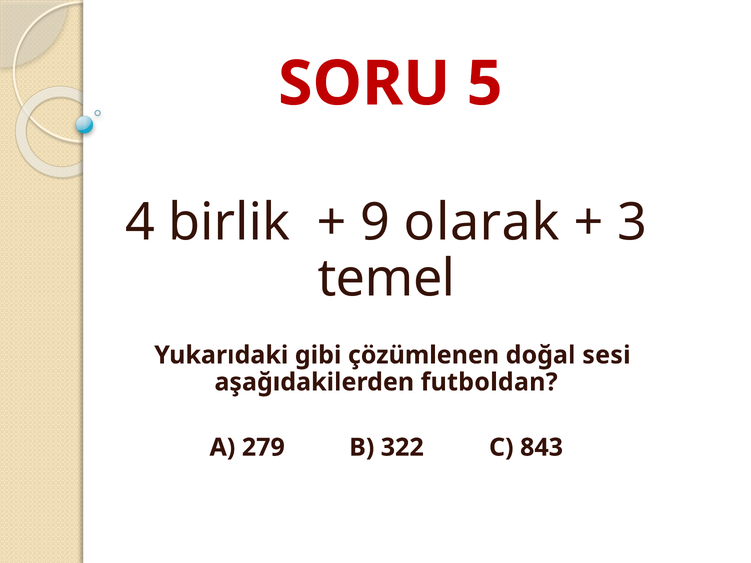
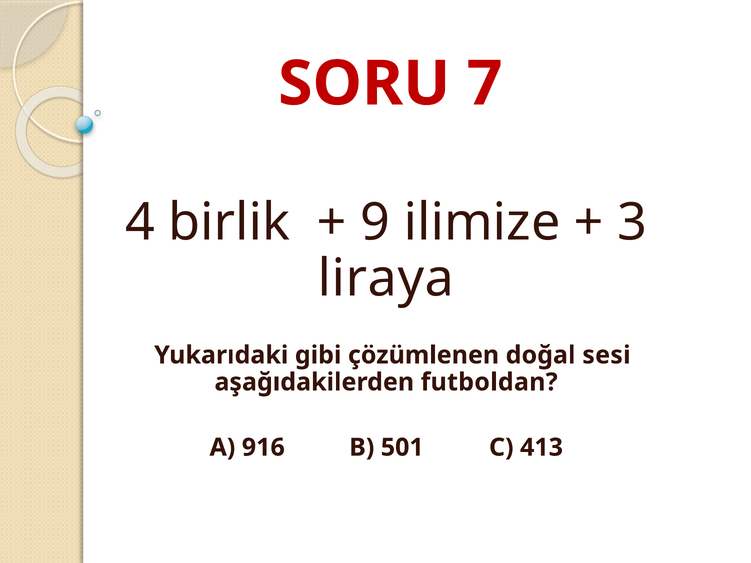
5: 5 -> 7 (485, 84)
olarak: olarak -> ilimize (482, 223)
temel: temel -> liraya (386, 279)
279: 279 -> 916 (263, 448)
322: 322 -> 501 (402, 448)
843: 843 -> 413 (542, 448)
